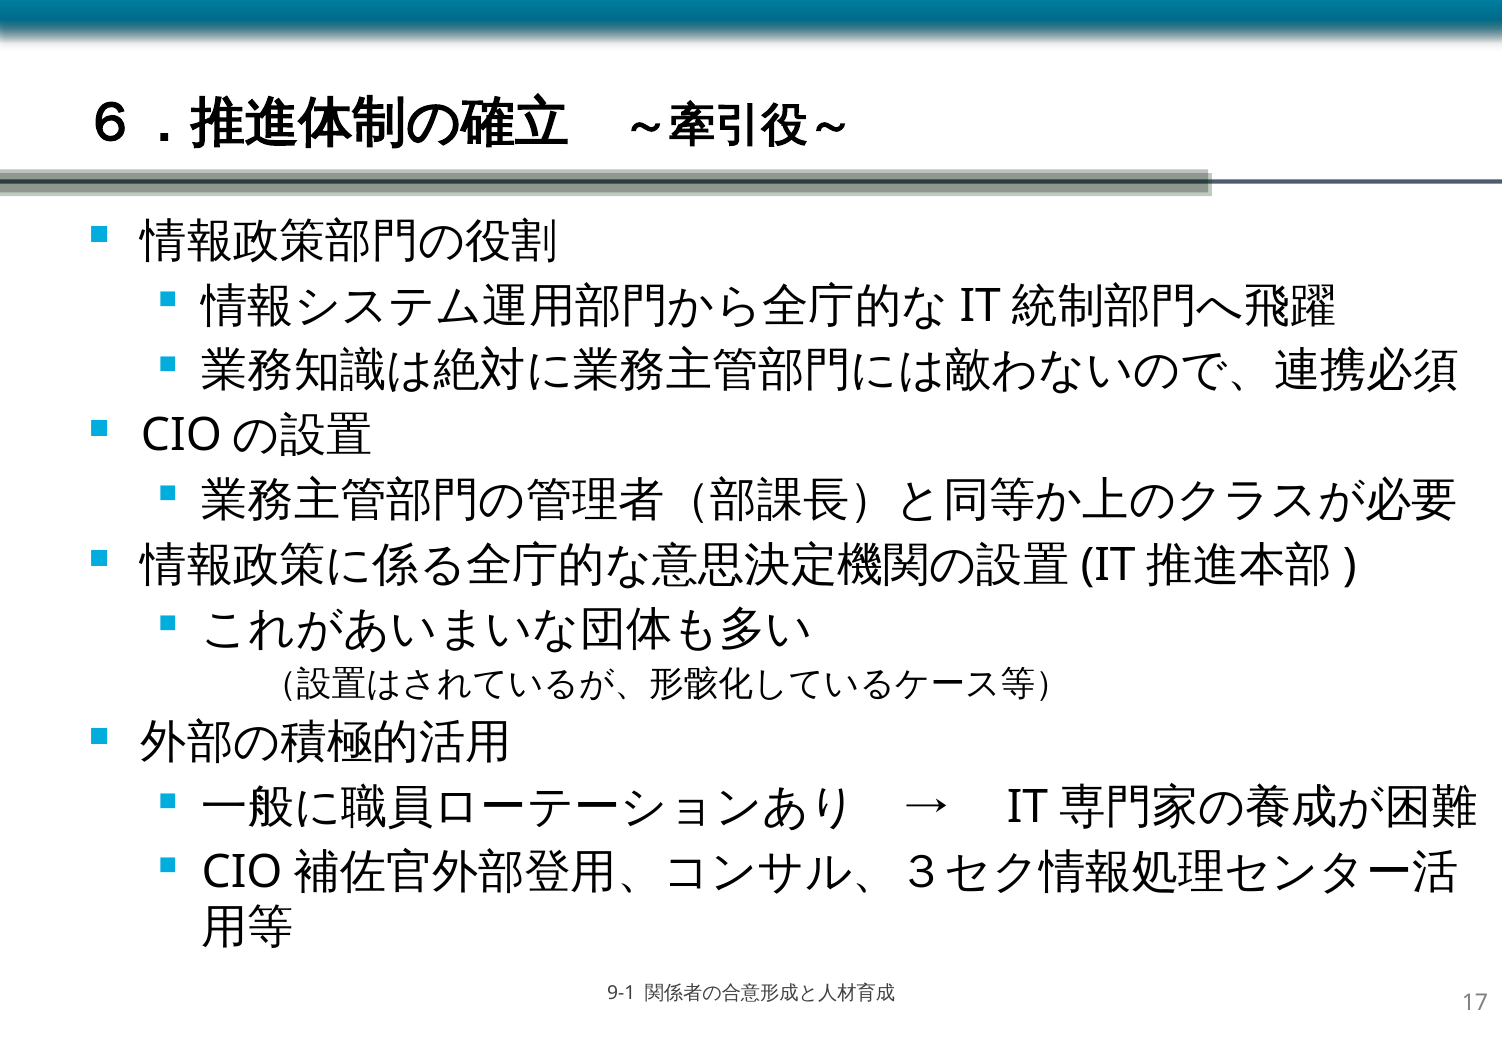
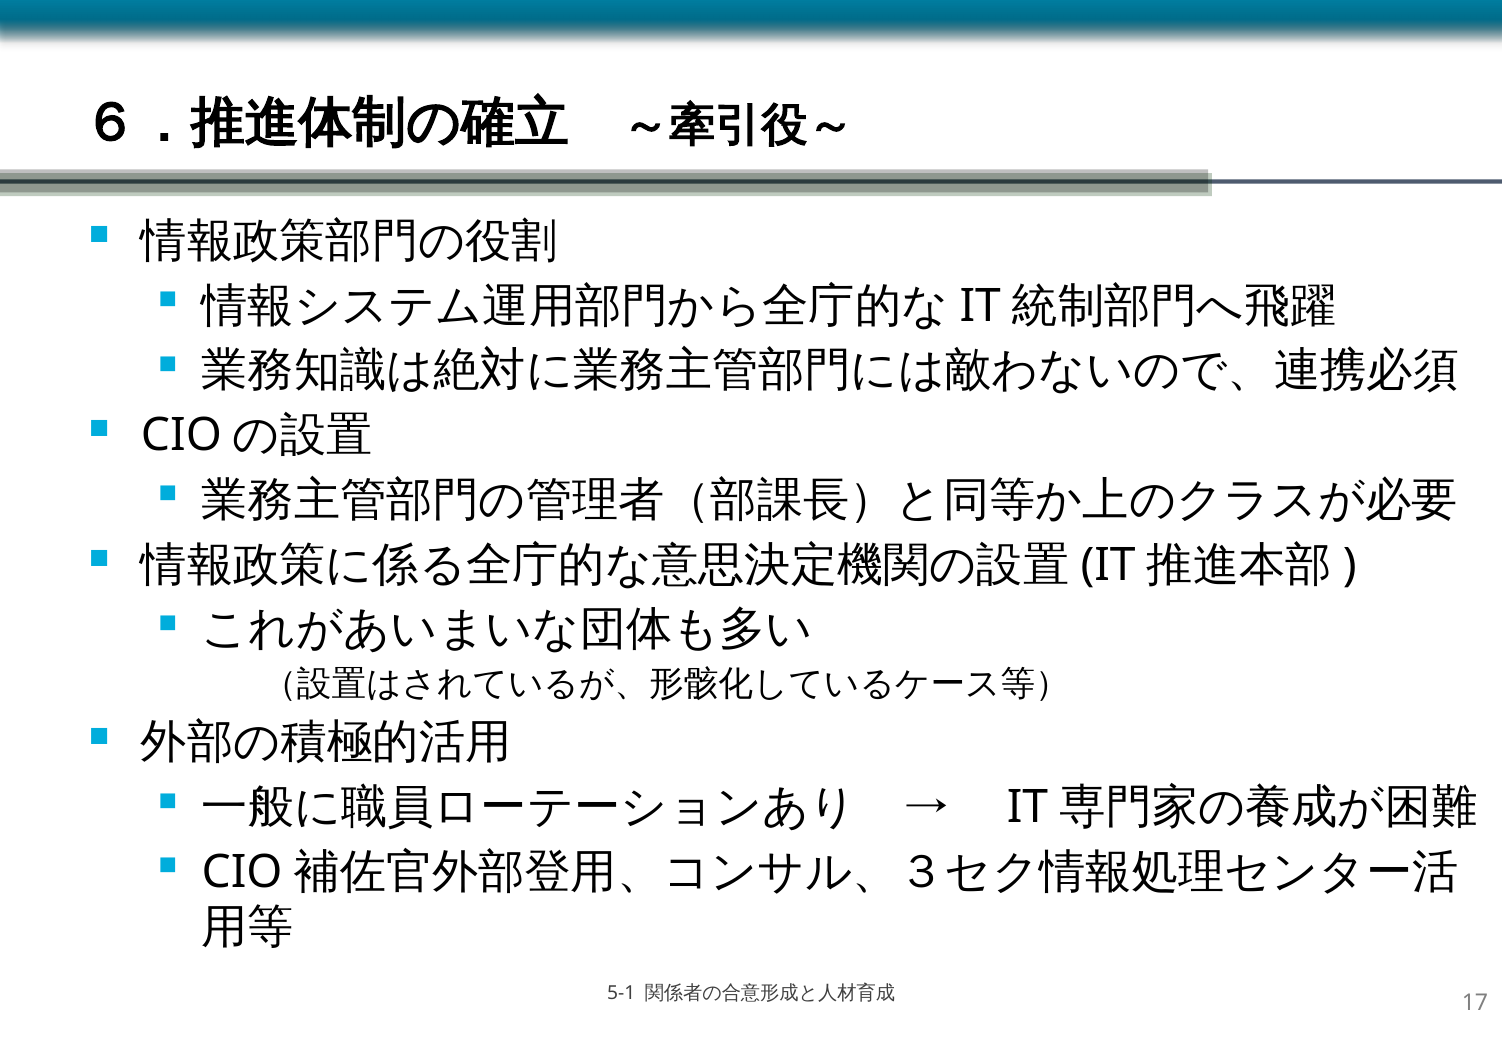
9-1: 9-1 -> 5-1 (621, 993)
